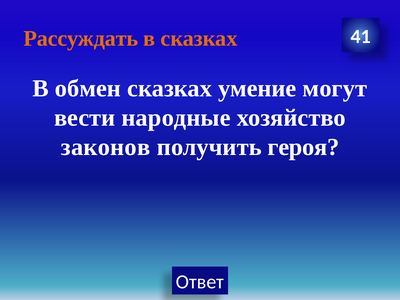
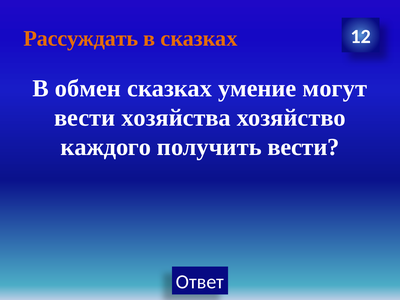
41: 41 -> 12 (361, 36)
народные: народные -> хозяйства (176, 118)
законов: законов -> каждого (106, 147)
получить героя: героя -> вести (304, 147)
